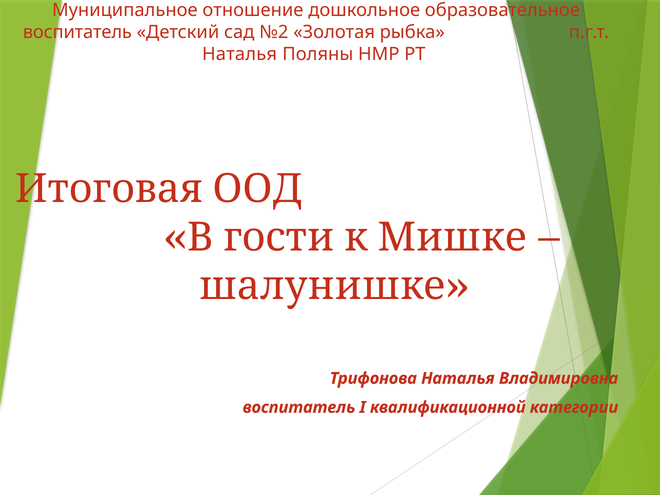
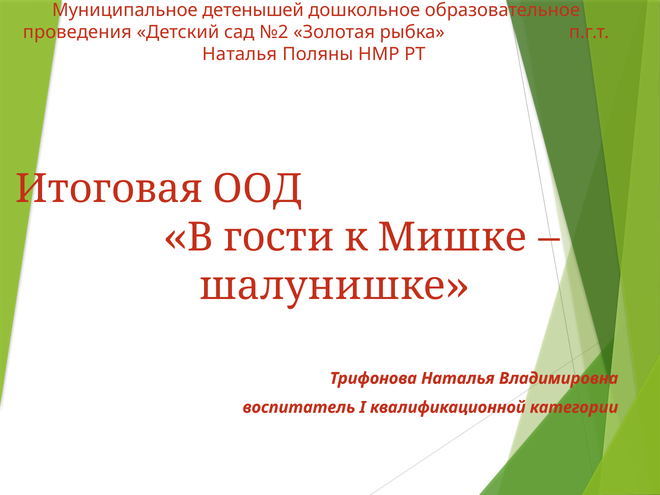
отношение: отношение -> детенышей (253, 10)
воспитатель: воспитатель -> проведения (77, 32)
